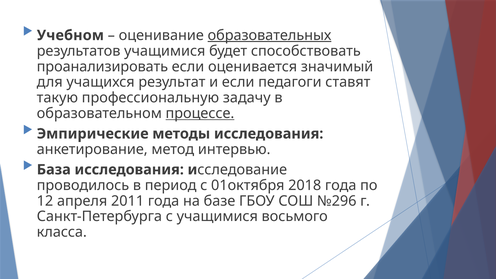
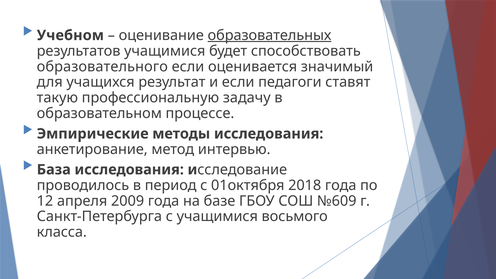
проанализировать: проанализировать -> образовательного (102, 67)
процессе underline: present -> none (200, 113)
2011: 2011 -> 2009 (128, 201)
№296: №296 -> №609 (337, 201)
